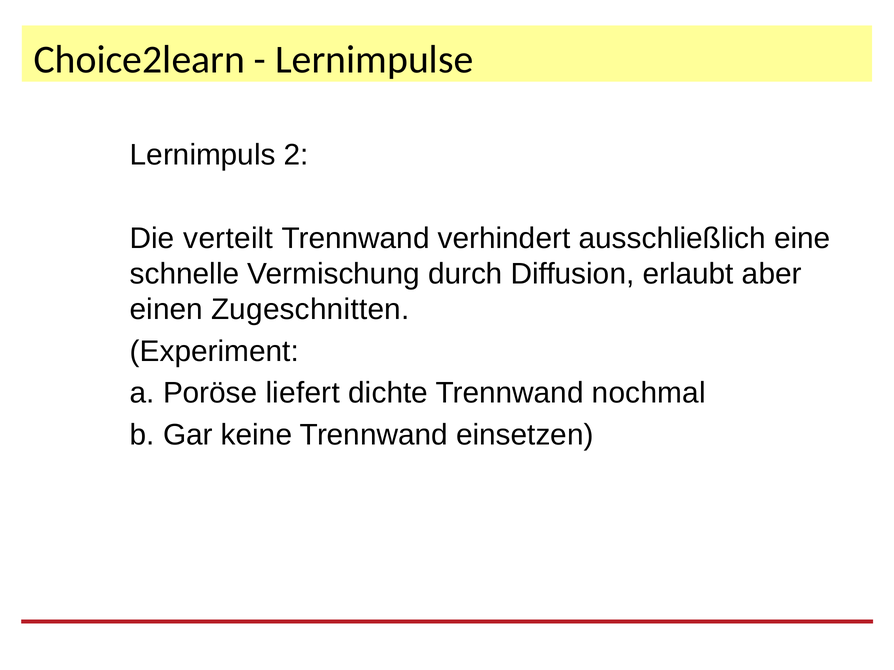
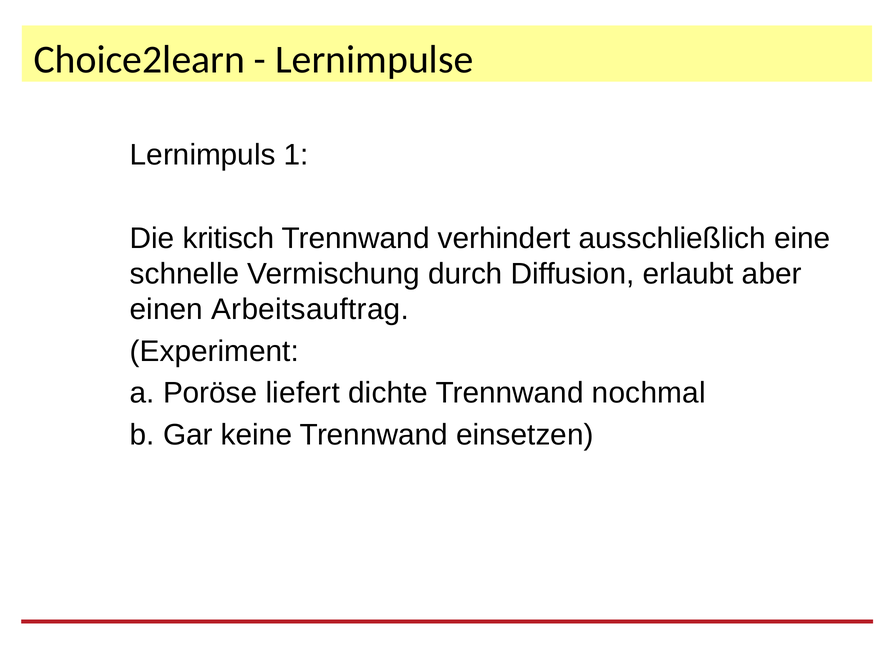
2: 2 -> 1 (296, 155)
verteilt: verteilt -> kritisch (228, 238)
Zugeschnitten: Zugeschnitten -> Arbeitsauftrag (310, 310)
